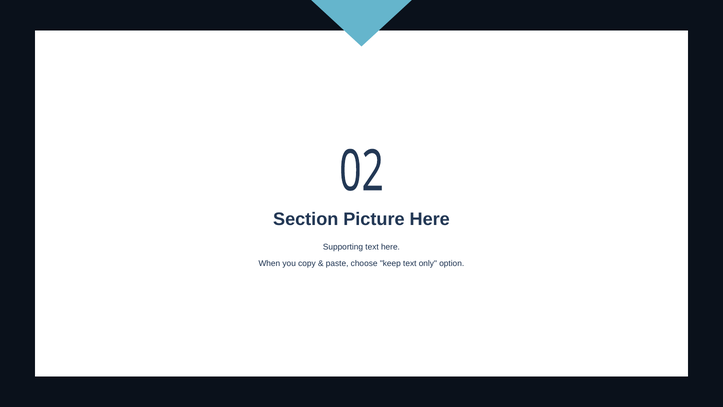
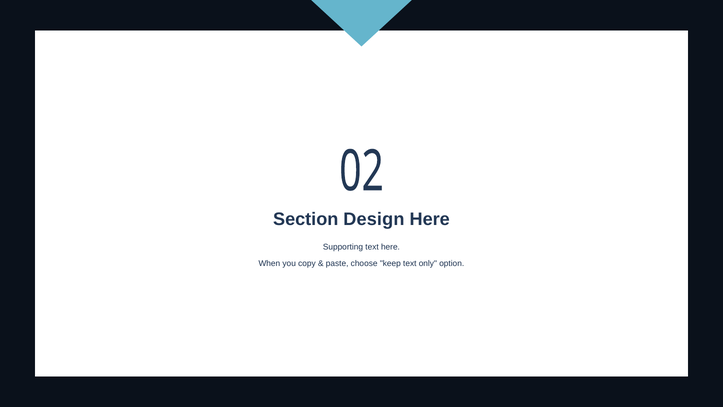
Picture: Picture -> Design (374, 219)
